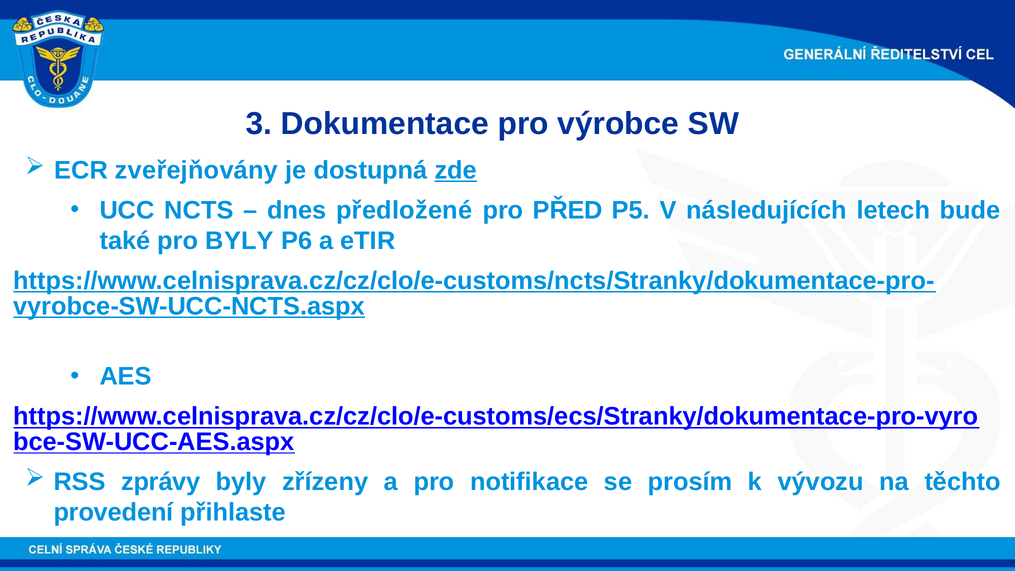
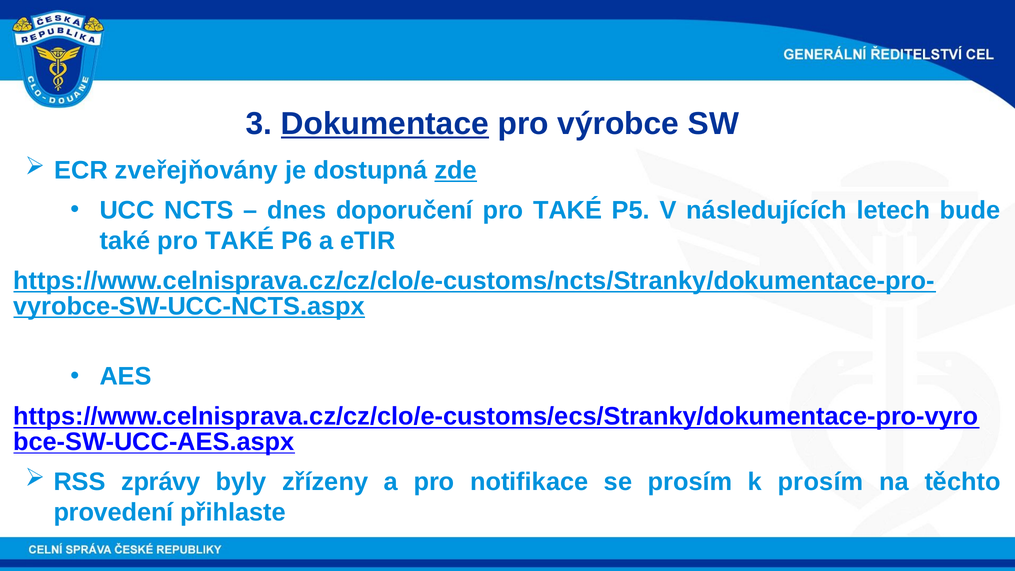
Dokumentace underline: none -> present (385, 124)
předložené: předložené -> doporučení (404, 210)
PŘED: PŘED -> TAKÉ (568, 210)
také pro BYLY: BYLY -> TAKÉ (240, 241)
k vývozu: vývozu -> prosím (821, 482)
